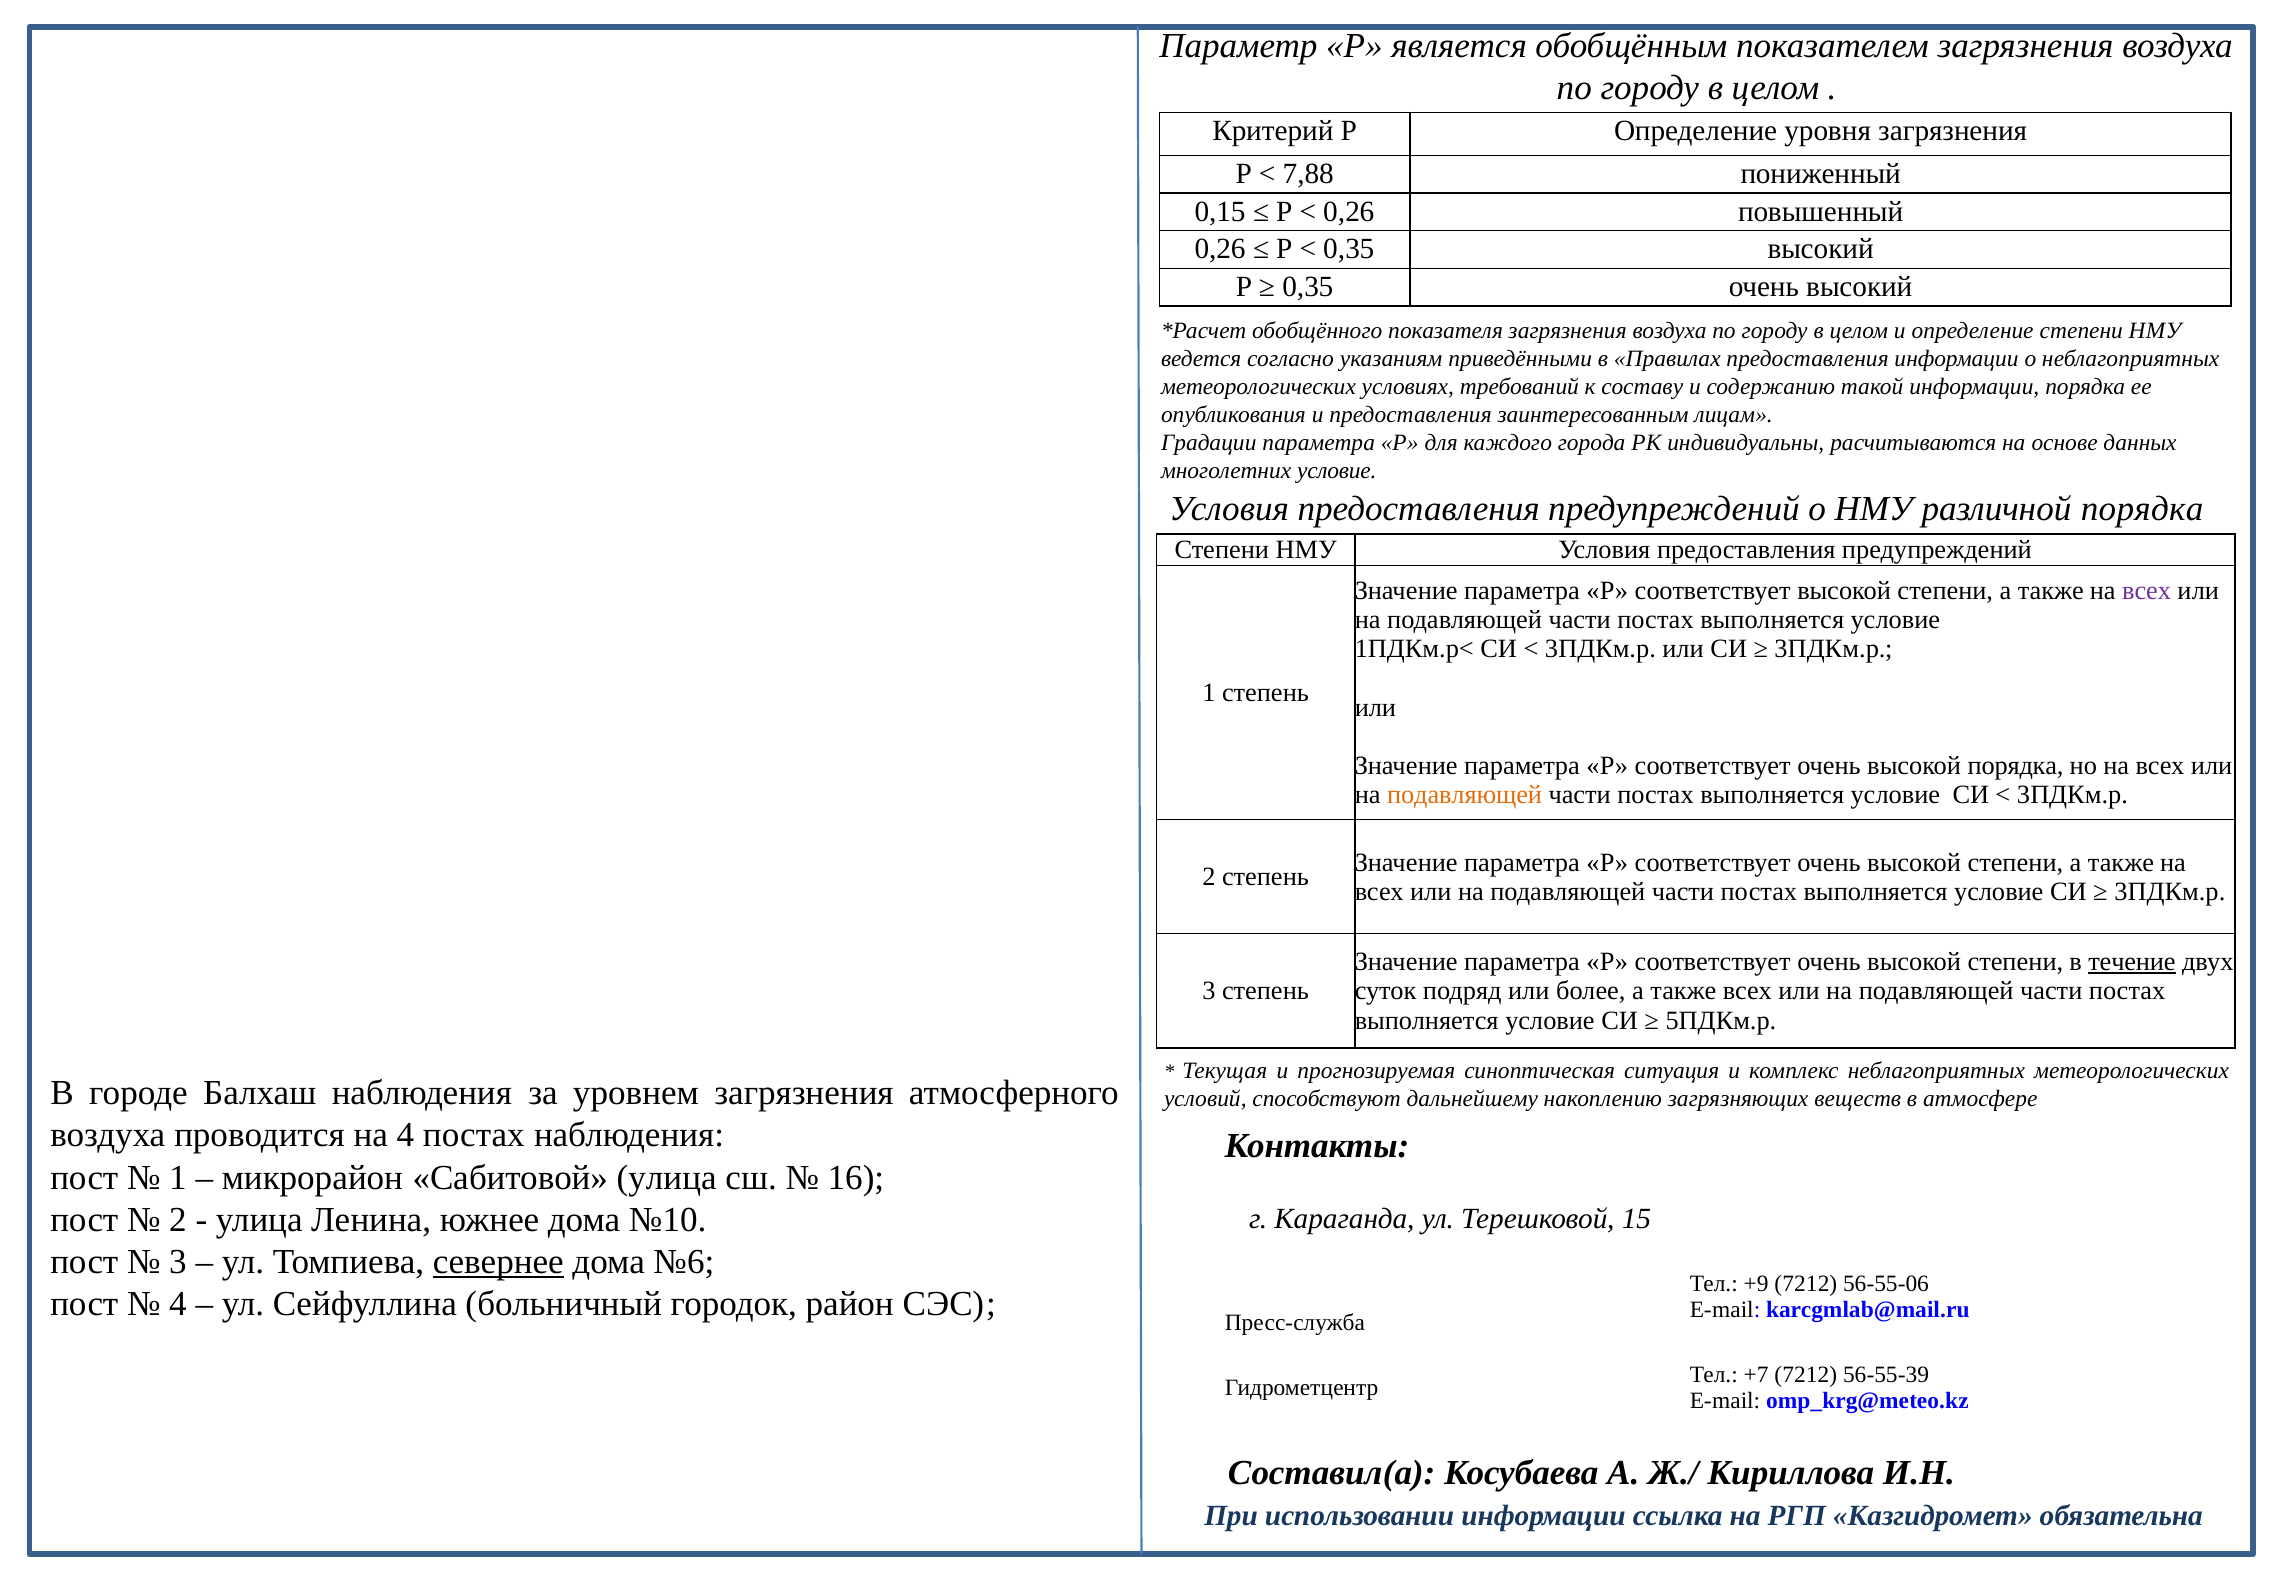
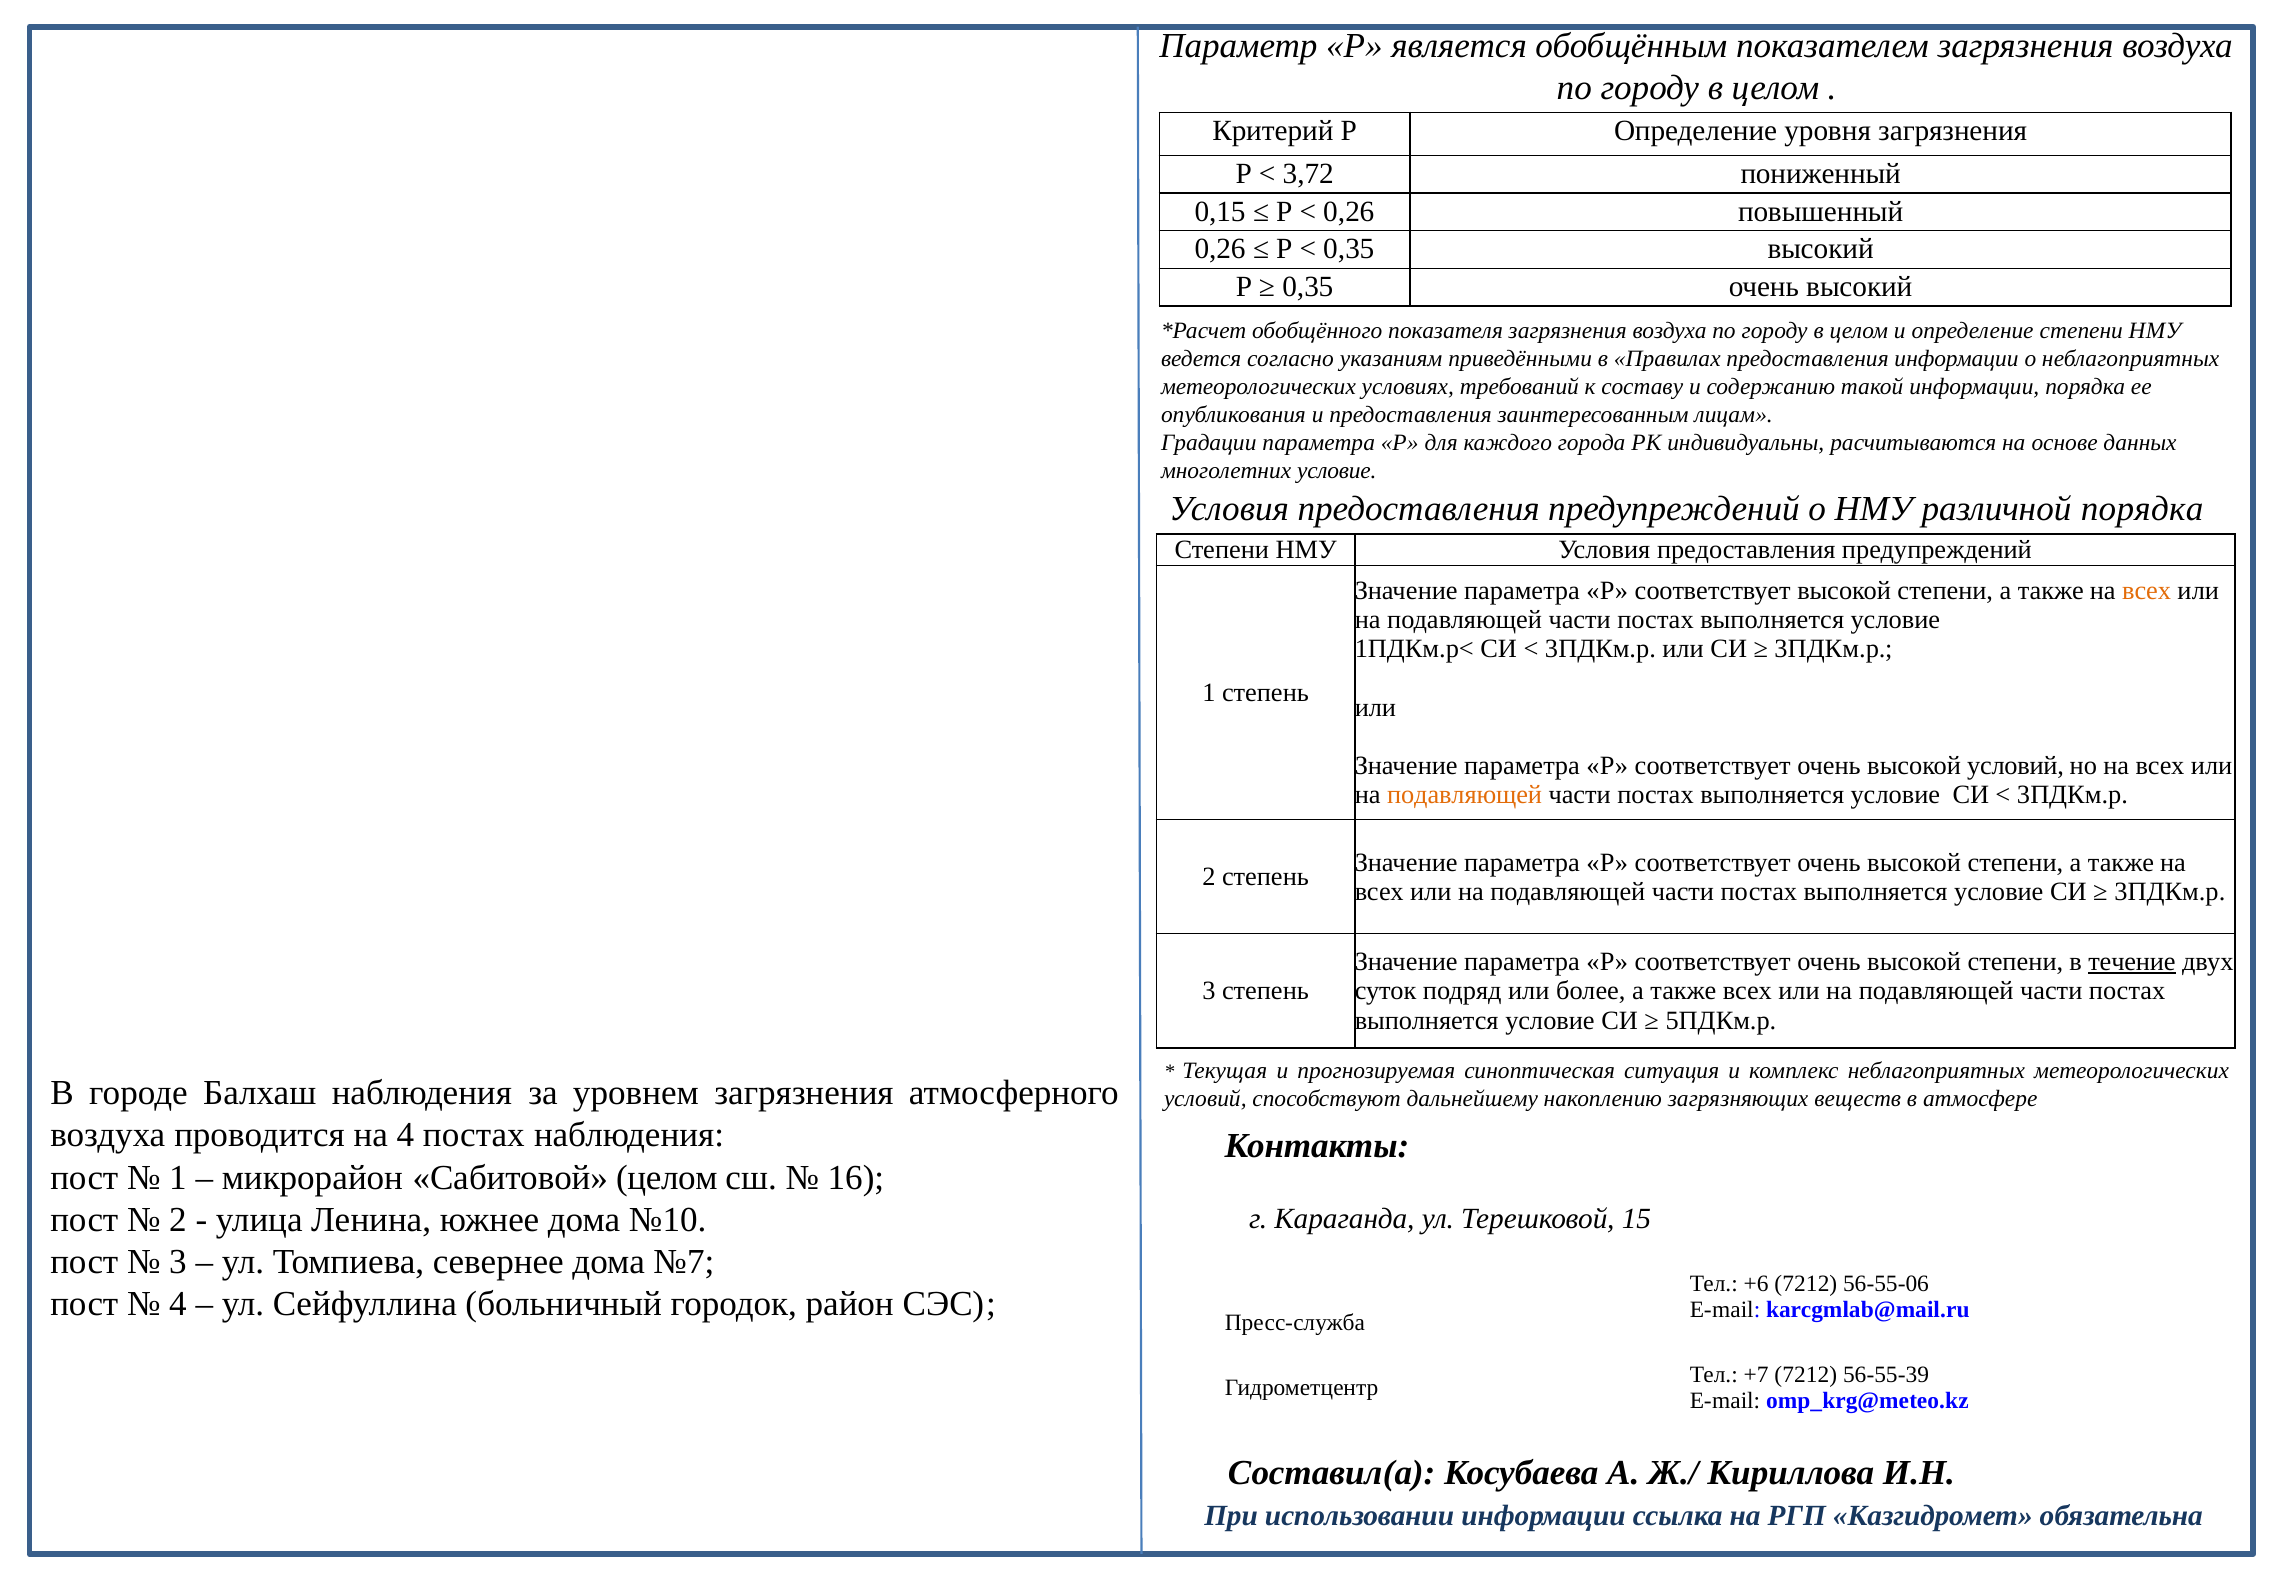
7,88: 7,88 -> 3,72 (1308, 174)
всех colour: purple -> orange (2147, 590)
высокой порядка: порядка -> условий (2016, 766)
Сабитовой улица: улица -> целом (667, 1177)
севернее underline: present -> none (498, 1261)
№6: №6 -> №7 (684, 1261)
+9: +9 -> +6 (1756, 1283)
